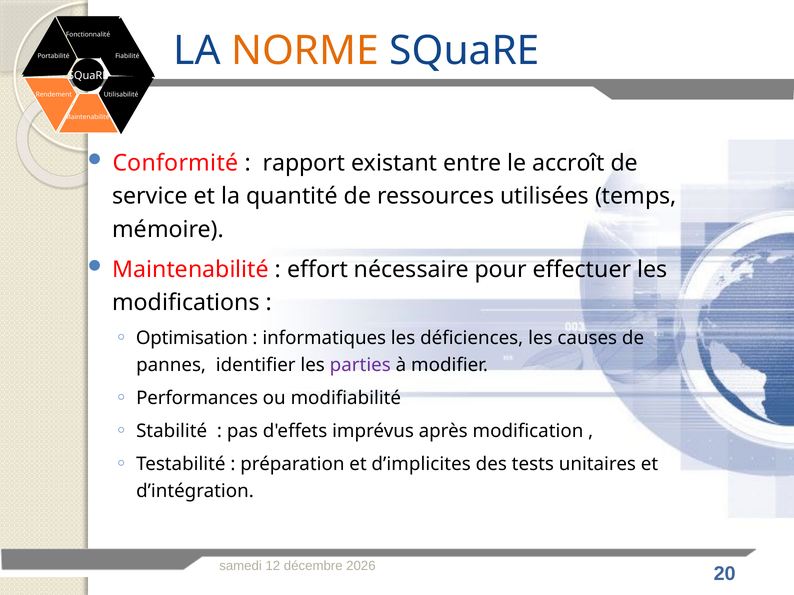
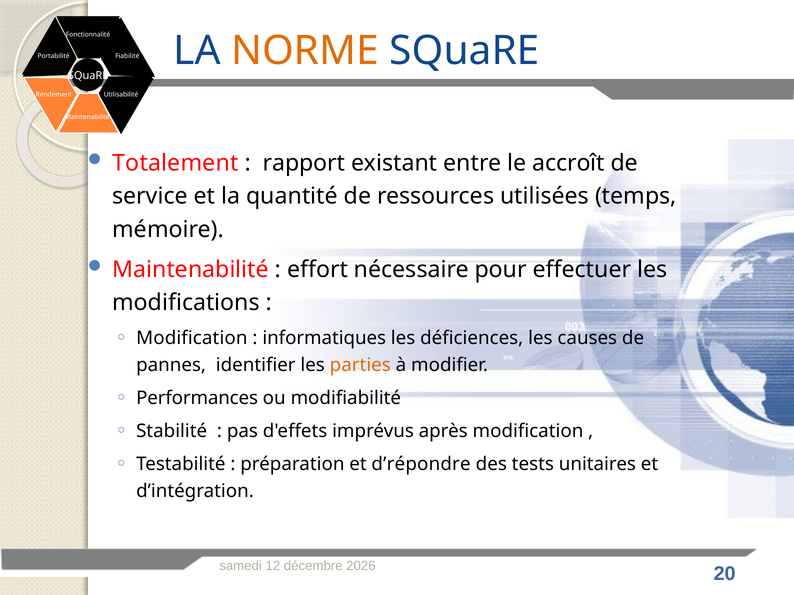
Conformité: Conformité -> Totalement (175, 163)
Optimisation: Optimisation -> Modification (192, 338)
parties colour: purple -> orange (360, 365)
d’implicites: d’implicites -> d’répondre (421, 465)
